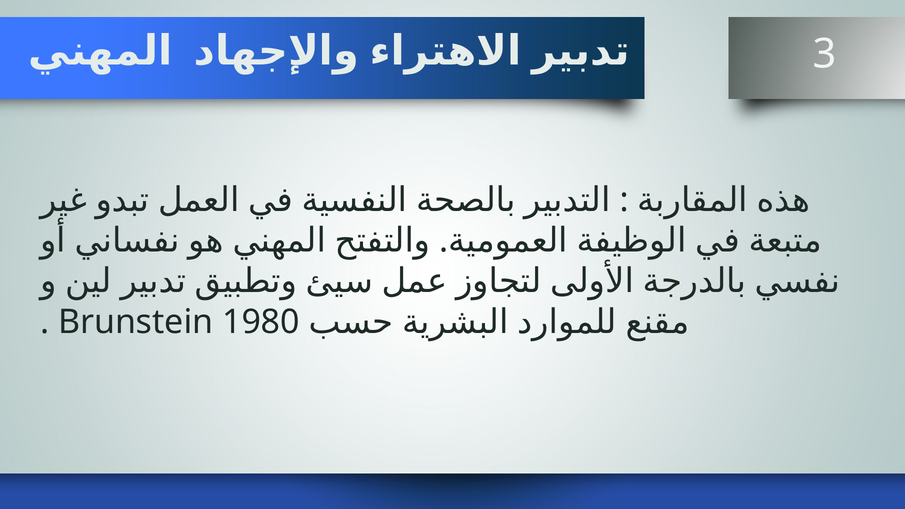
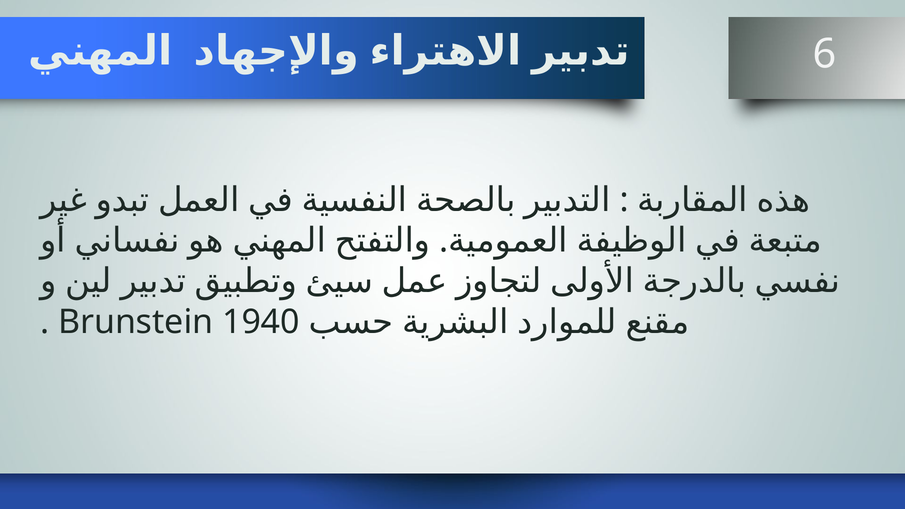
3: 3 -> 6 (824, 54)
1980: 1980 -> 1940 (261, 322)
